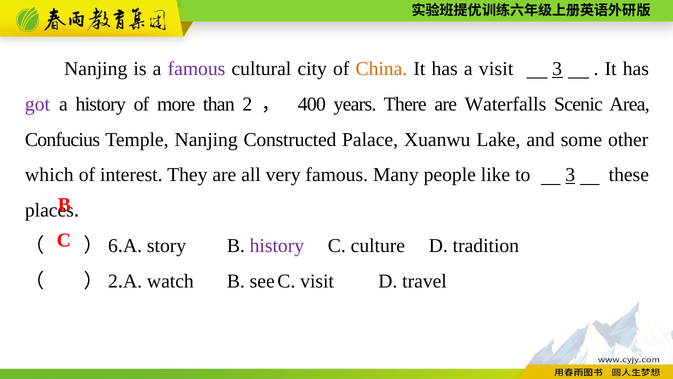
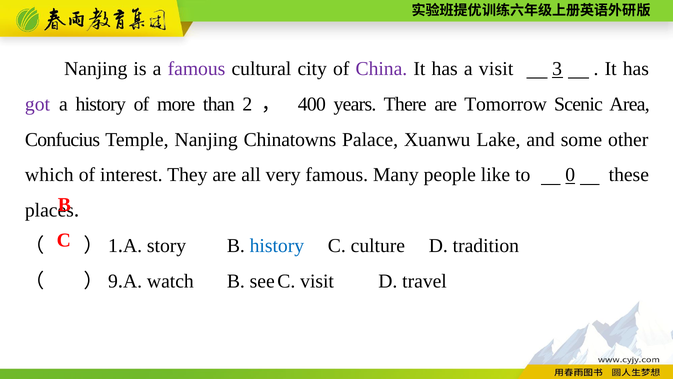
China colour: orange -> purple (381, 69)
Waterfalls: Waterfalls -> Tomorrow (506, 104)
Constructed: Constructed -> Chinatowns (290, 139)
to 3: 3 -> 0 (570, 175)
6: 6 -> 1 (113, 245)
history colour: purple -> blue (277, 245)
2: 2 -> 9 (113, 281)
